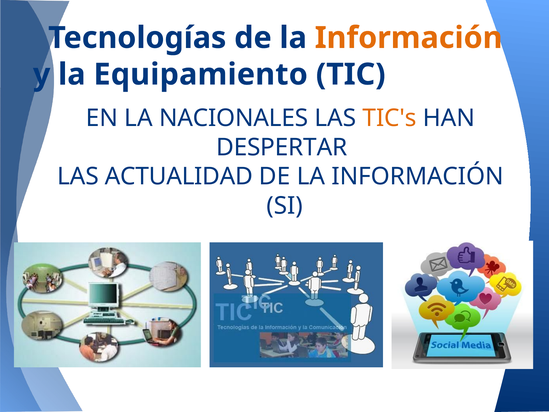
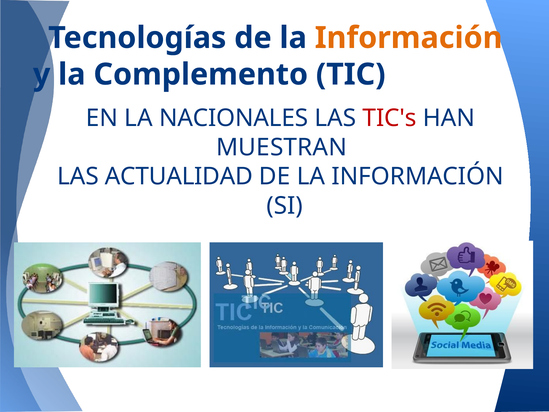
Equipamiento: Equipamiento -> Complemento (201, 74)
TIC's colour: orange -> red (390, 118)
DESPERTAR: DESPERTAR -> MUESTRAN (281, 147)
